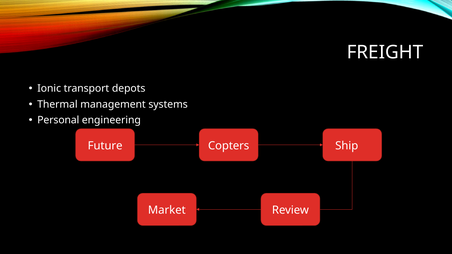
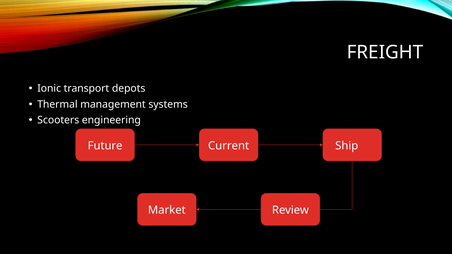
Personal: Personal -> Scooters (58, 120)
Copters: Copters -> Current (229, 146)
